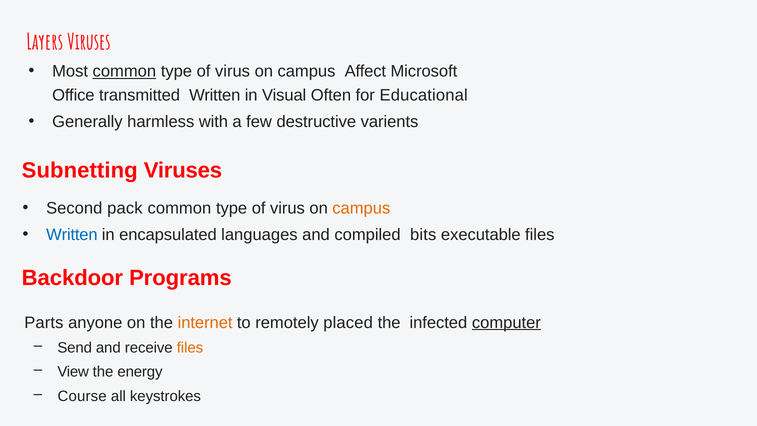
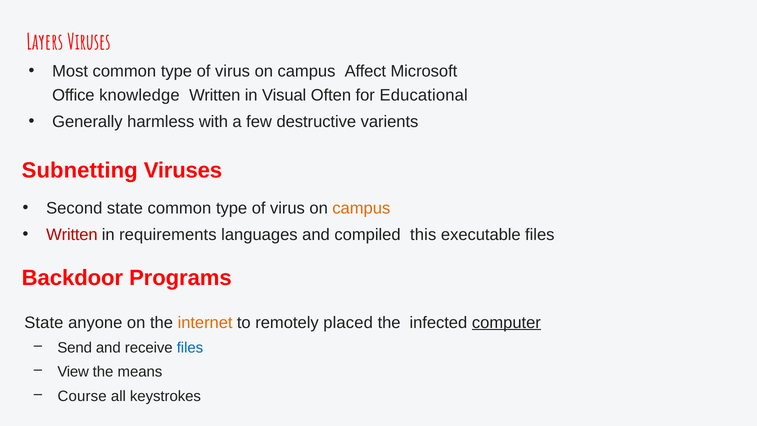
common underline: present -> none (124, 71)
transmitted: transmitted -> knowledge (139, 95)
Second pack: pack -> state (125, 208)
Written colour: blue -> red (72, 235)
encapsulated: encapsulated -> requirements (168, 235)
bits: bits -> this (423, 235)
Parts: Parts -> State (44, 322)
files colour: orange -> blue (190, 347)
energy: energy -> means (140, 372)
